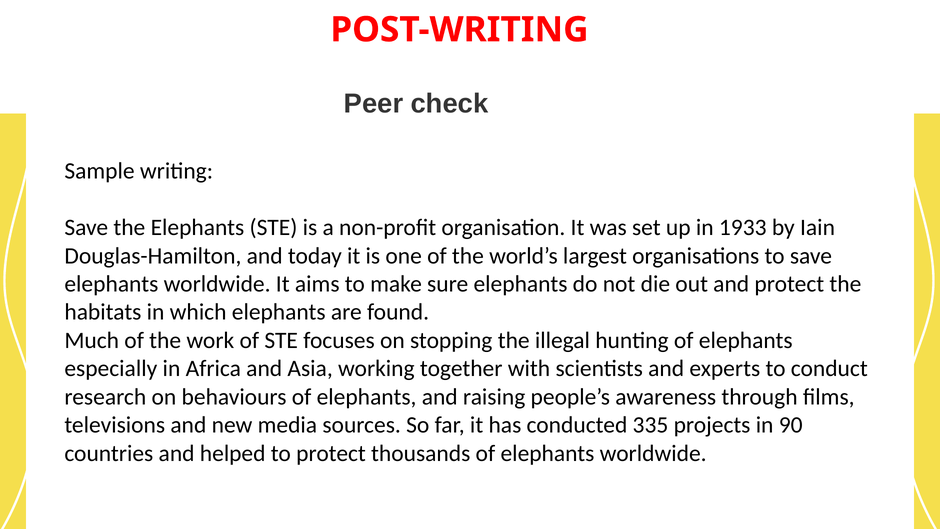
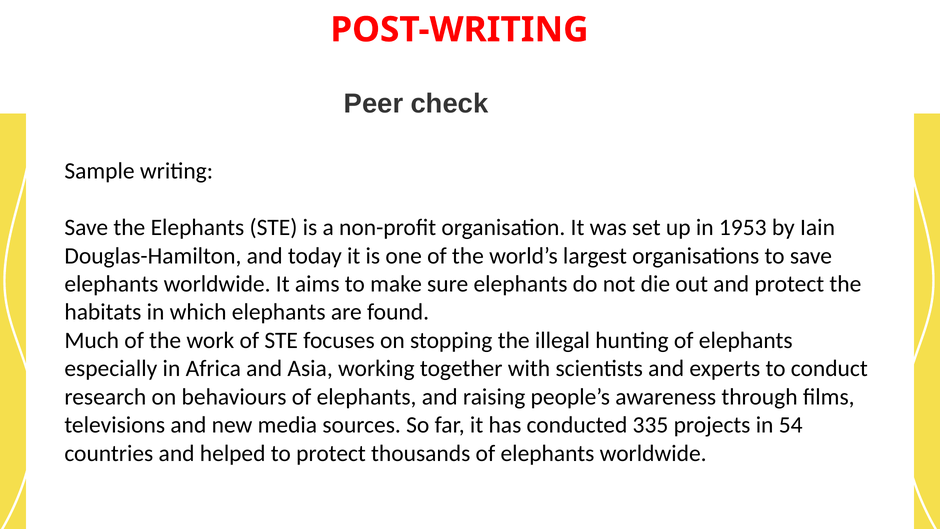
1933: 1933 -> 1953 (743, 227)
90: 90 -> 54 (791, 425)
